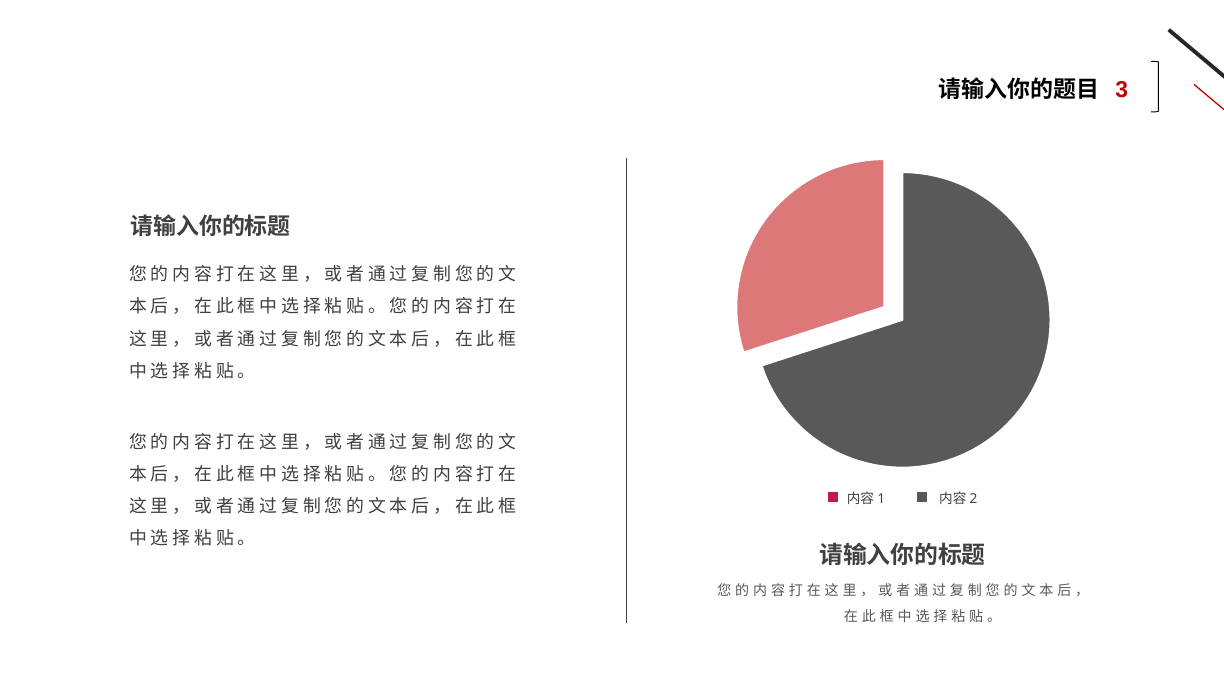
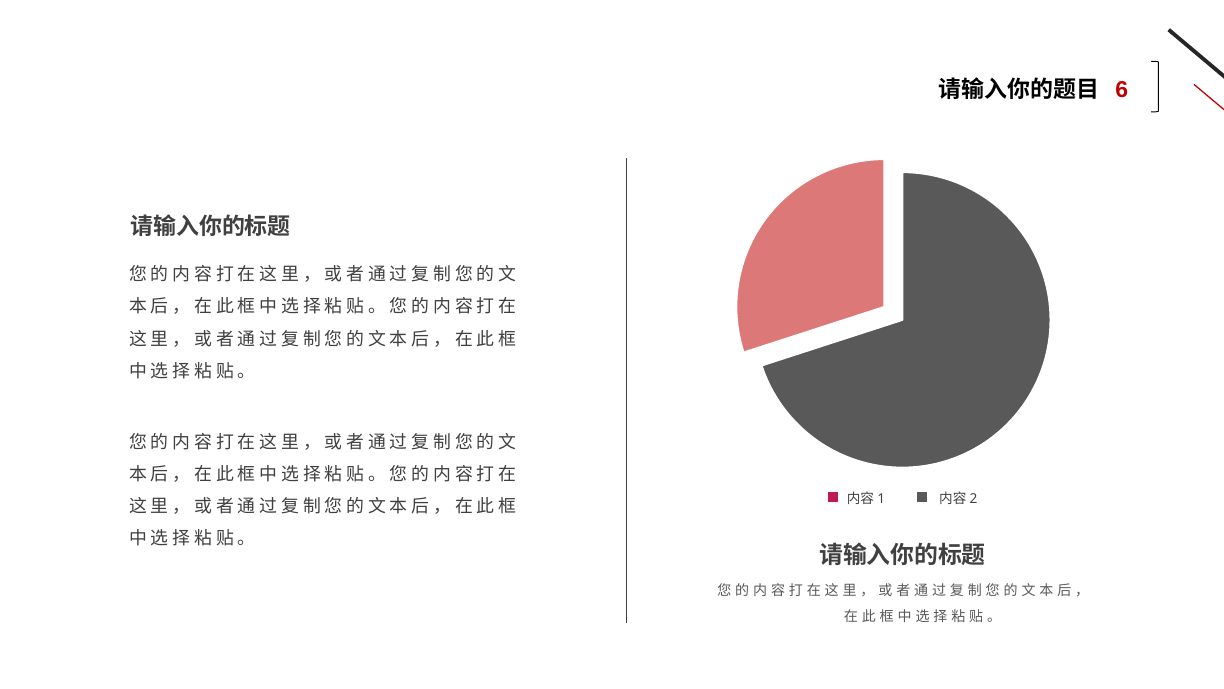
3: 3 -> 6 (1122, 89)
